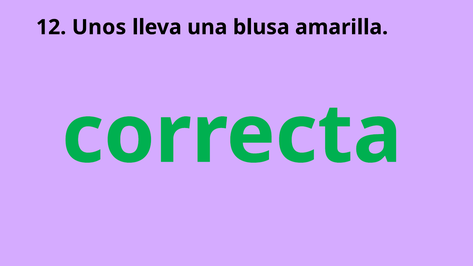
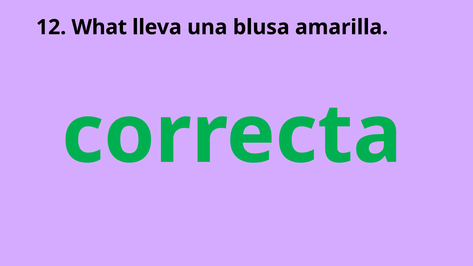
Unos: Unos -> What (99, 27)
